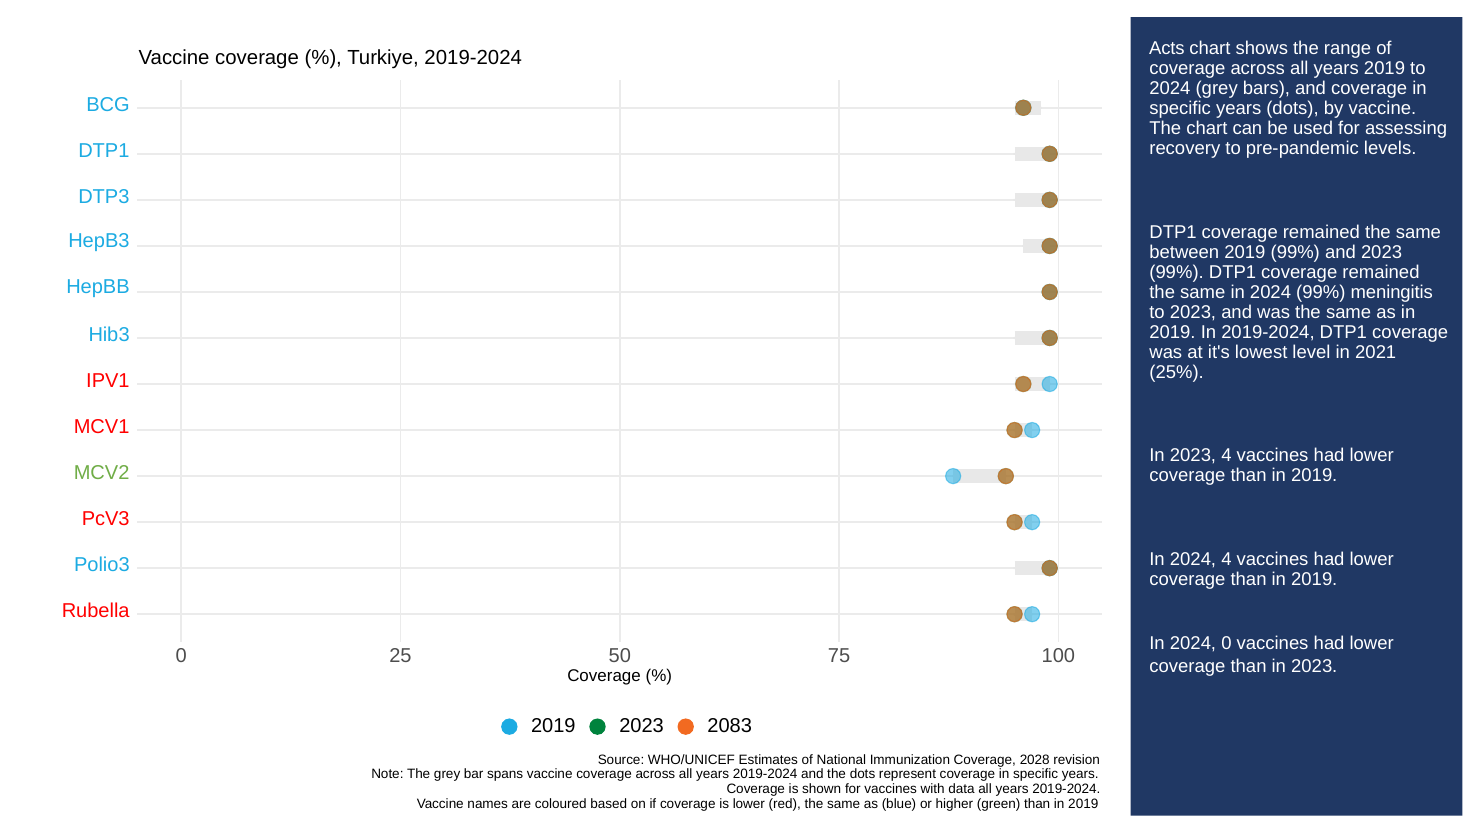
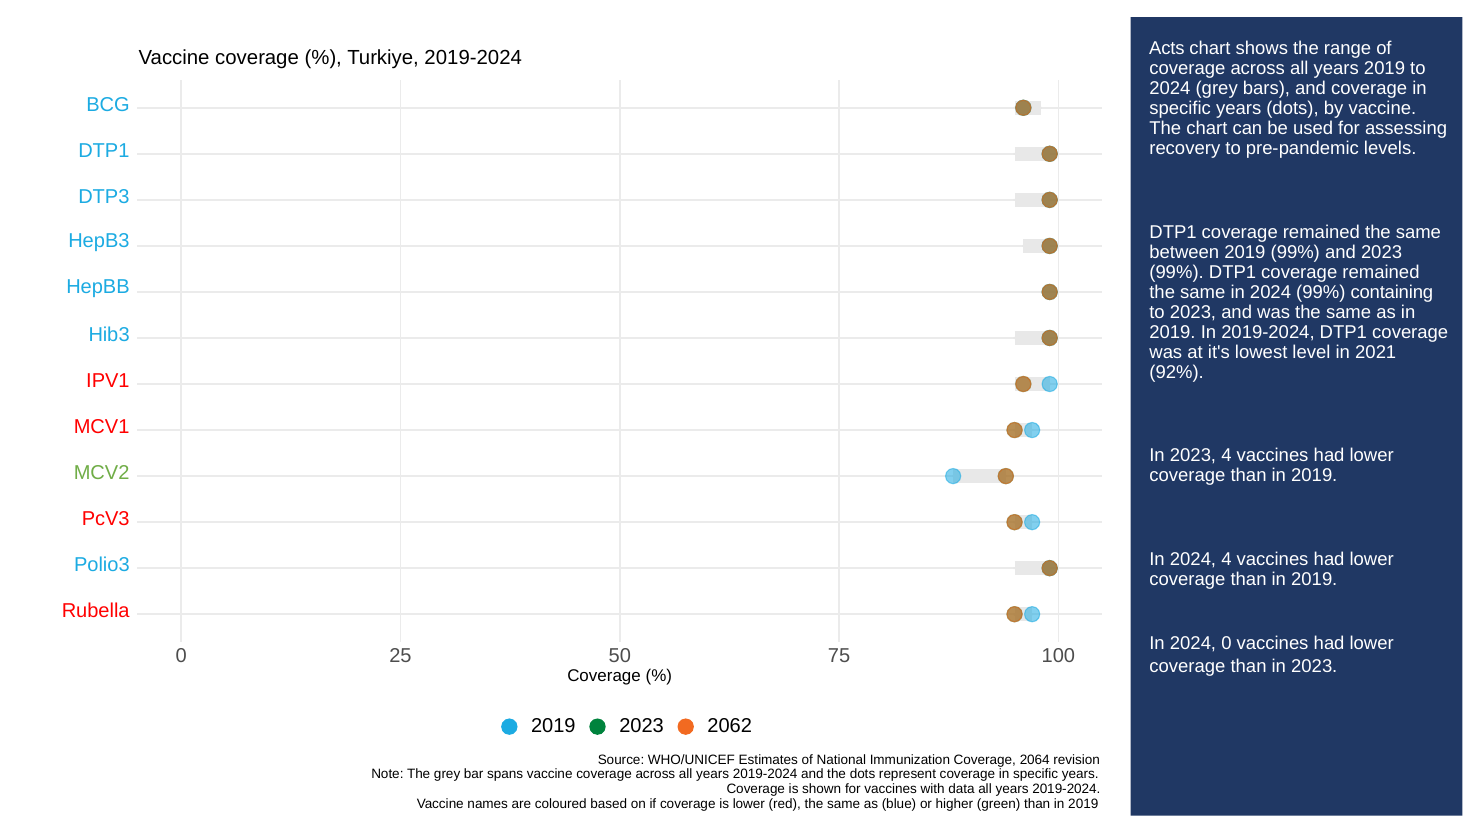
meningitis: meningitis -> containing (1392, 292)
25%: 25% -> 92% (1177, 372)
2083: 2083 -> 2062 (730, 726)
2028: 2028 -> 2064 (1035, 760)
